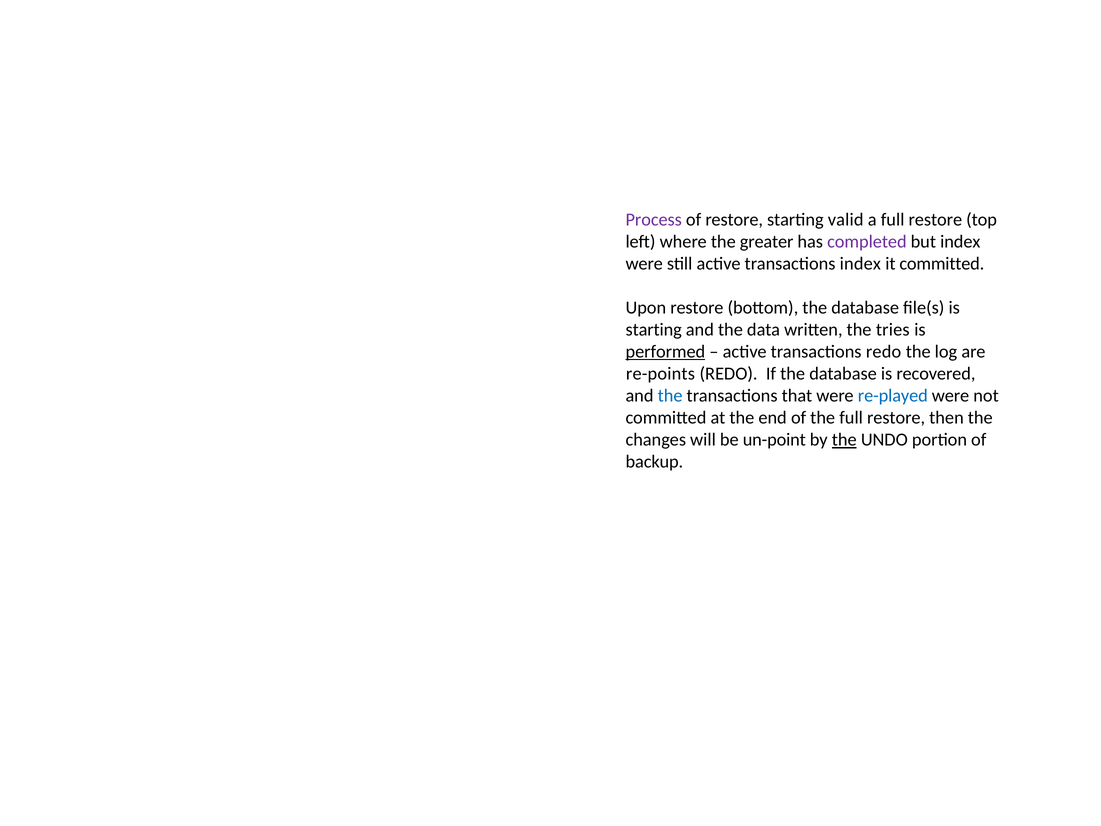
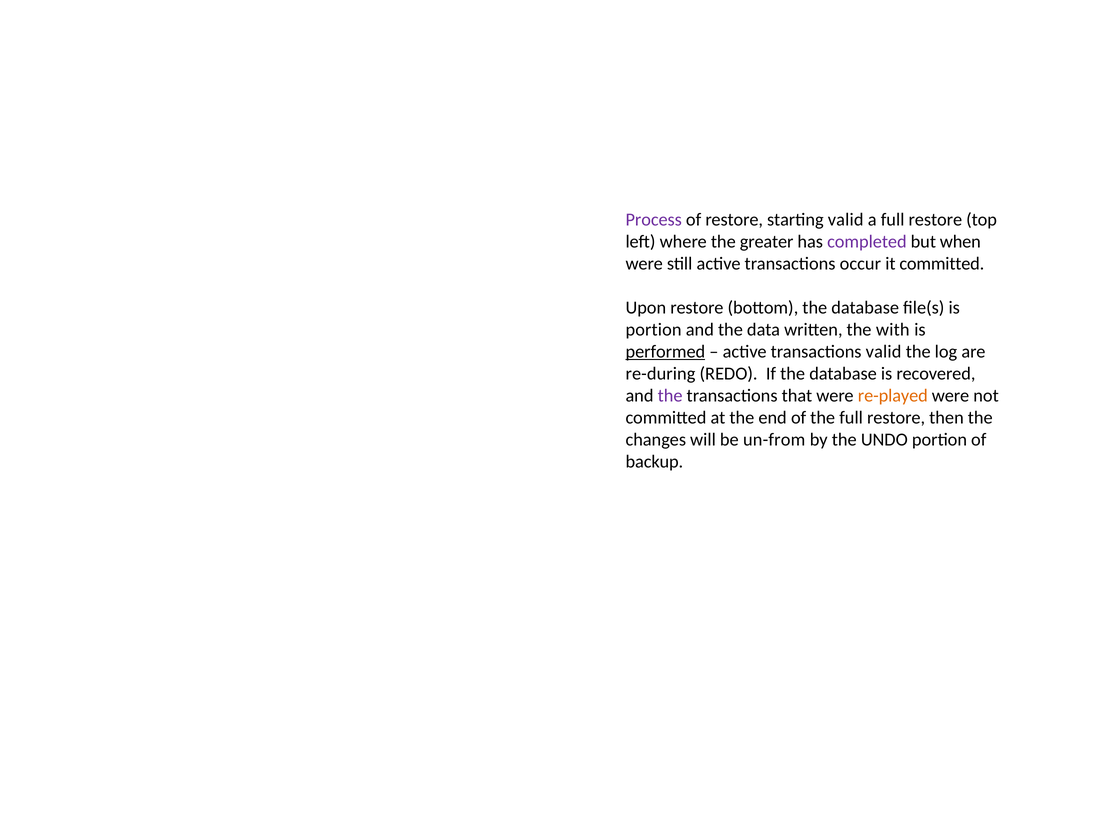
but index: index -> when (960, 242)
transactions index: index -> occur (860, 264)
starting: starting -> portion (654, 330)
tries: tries -> with (893, 330)
transactions redo: redo -> valid (884, 352)
re-points: re-points -> re-during (660, 374)
the colour: blue -> purple (670, 396)
re-played colour: blue -> orange (893, 396)
un-point: un-point -> un-from (774, 440)
the underline: present -> none (844, 440)
